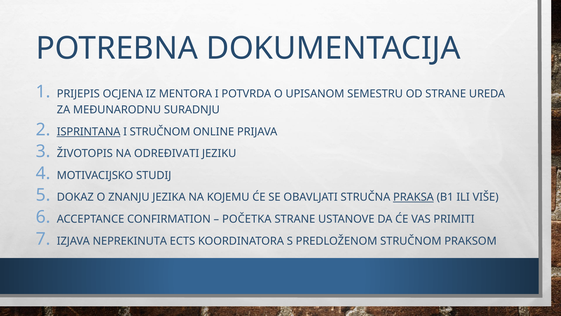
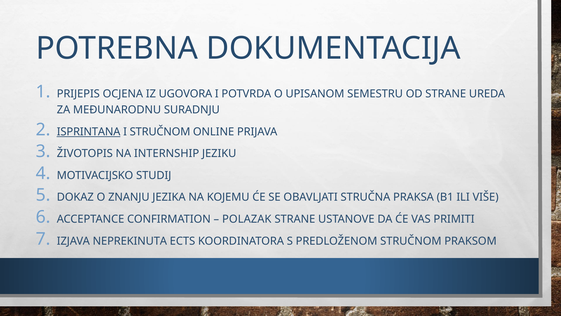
MENTORA: MENTORA -> UGOVORA (185, 94)
ODREĐIVATI: ODREĐIVATI -> INTERNSHIP (167, 153)
PRAKSA underline: present -> none (413, 197)
POČETKA: POČETKA -> POLAZAK (247, 219)
